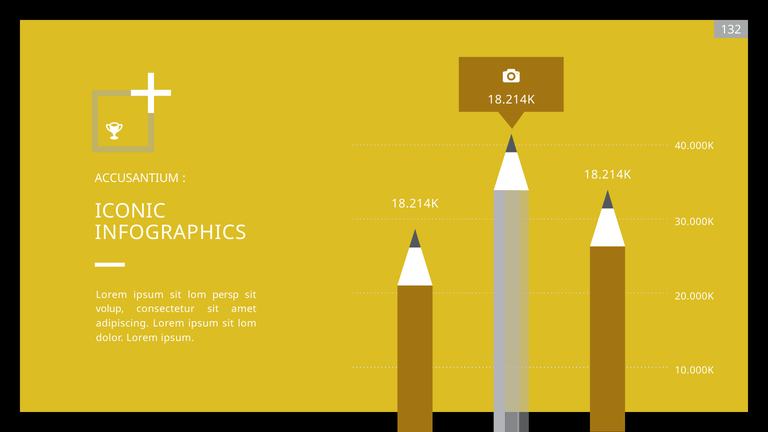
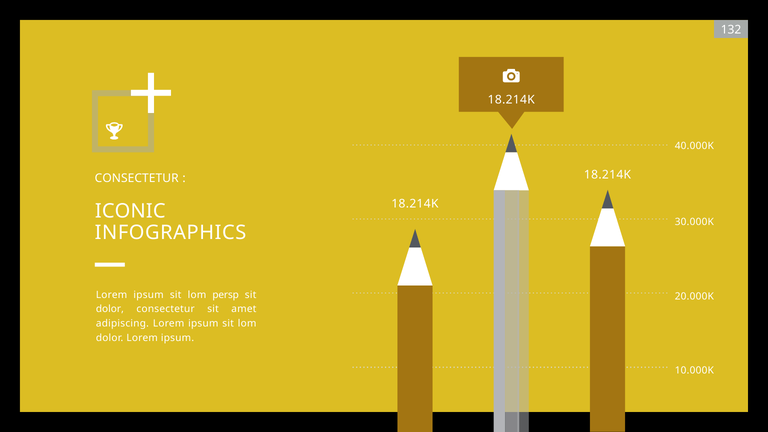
ACCUSANTIUM: ACCUSANTIUM -> CONSECTETUR (137, 178)
volup: volup -> dolor (110, 309)
